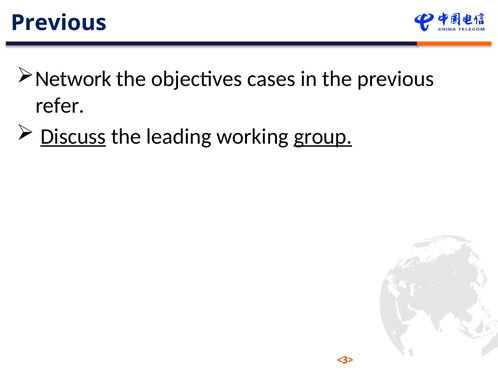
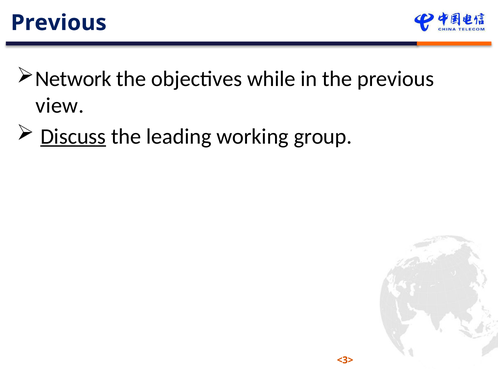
cases: cases -> while (271, 79)
refer: refer -> view (60, 106)
group underline: present -> none (323, 137)
